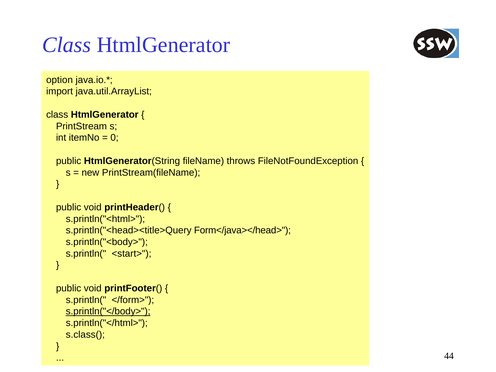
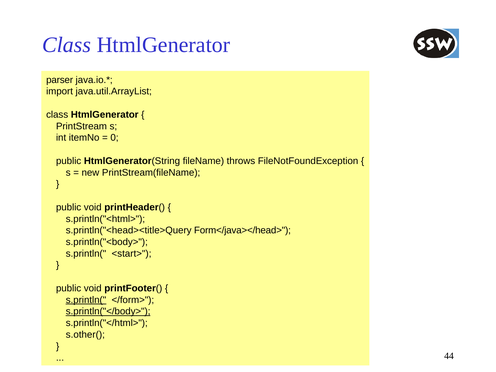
option: option -> parser (60, 80)
s.println( underline: none -> present (86, 300)
s.class(: s.class( -> s.other( (85, 335)
